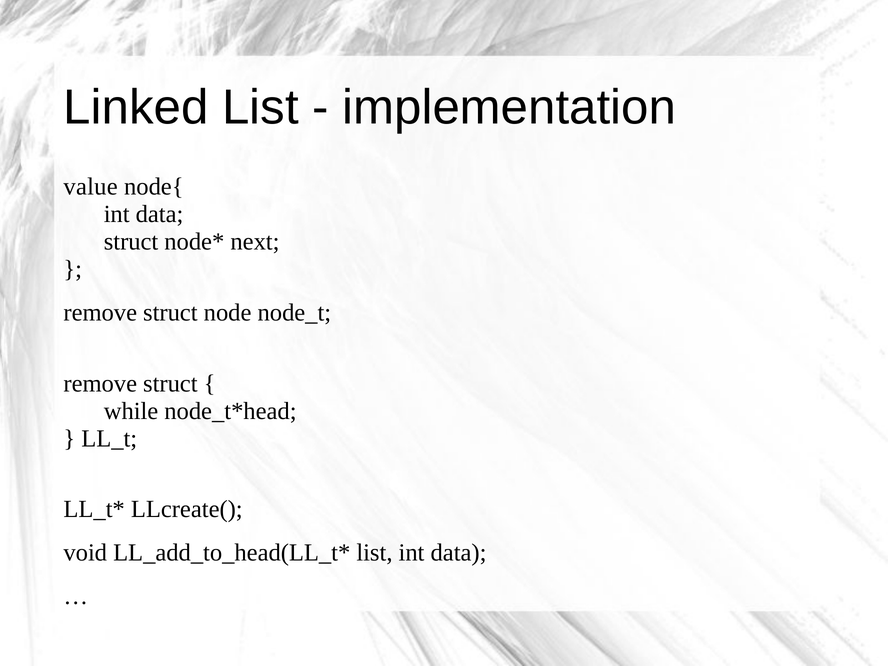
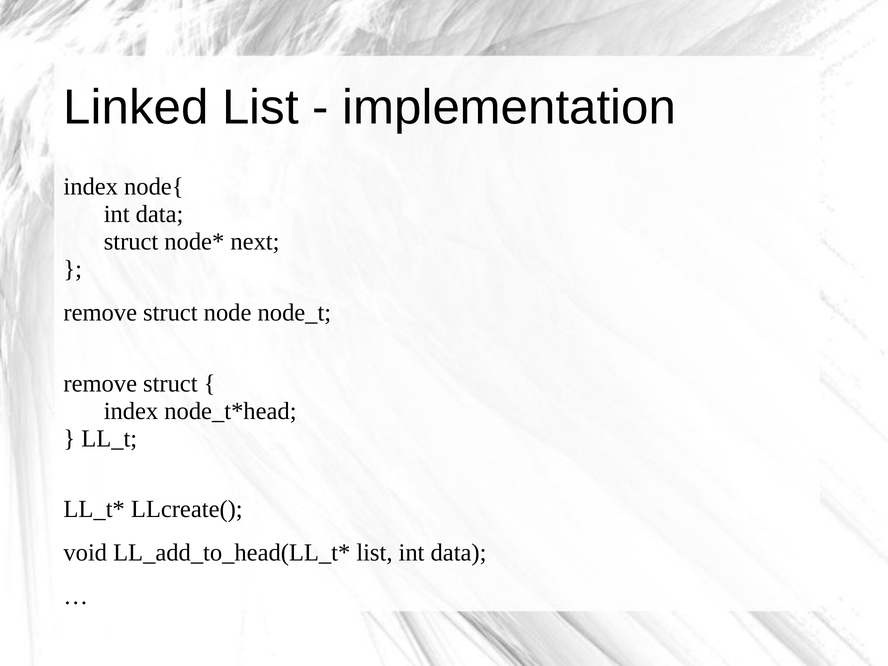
value: value -> index (91, 187)
while: while -> index (131, 411)
